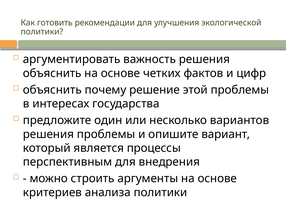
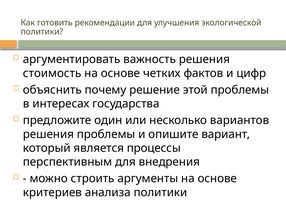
объяснить: объяснить -> стоимость (52, 73)
